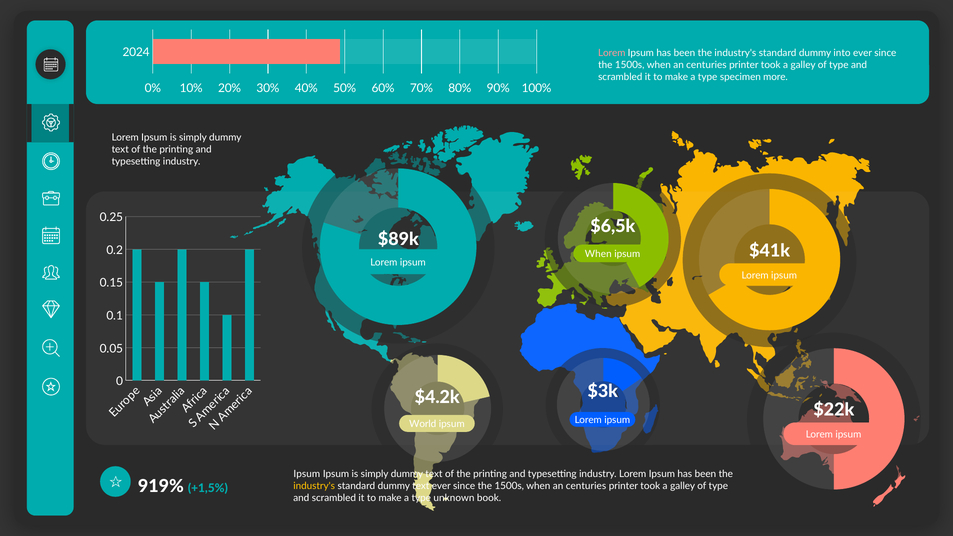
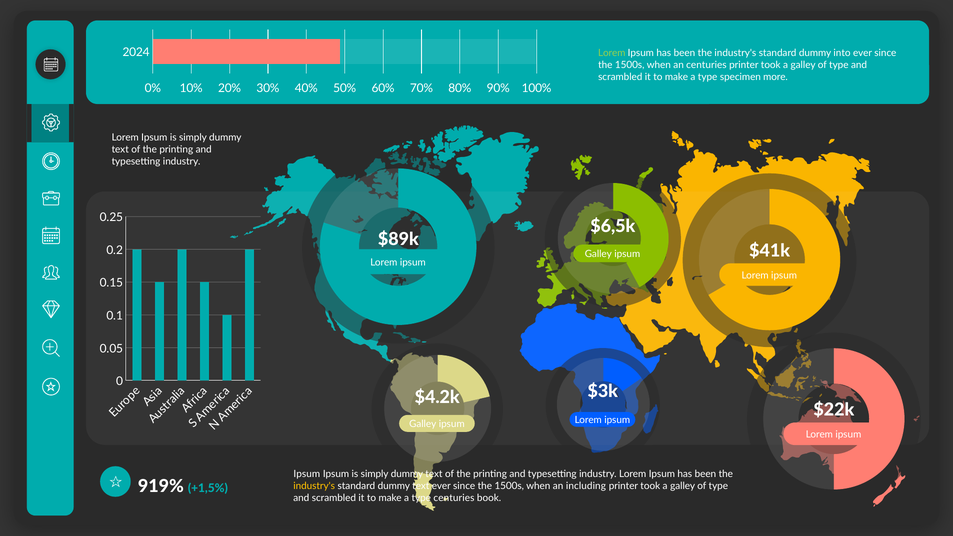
Lorem colour: pink -> light green (612, 53)
When: When -> Galley (598, 254)
World: World -> Galley (423, 424)
centuries: centuries -> including (586, 486)
type unknown: unknown -> centuries (454, 498)
